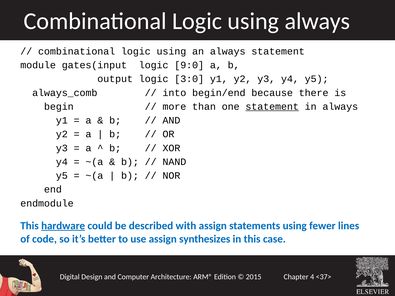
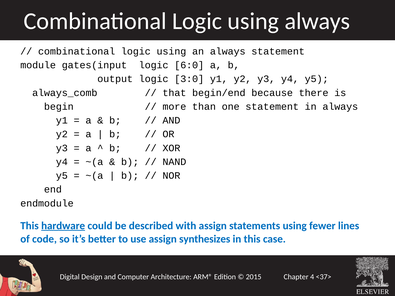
9:0: 9:0 -> 6:0 (189, 65)
into: into -> that (174, 93)
statement underline: present -> none (272, 107)
